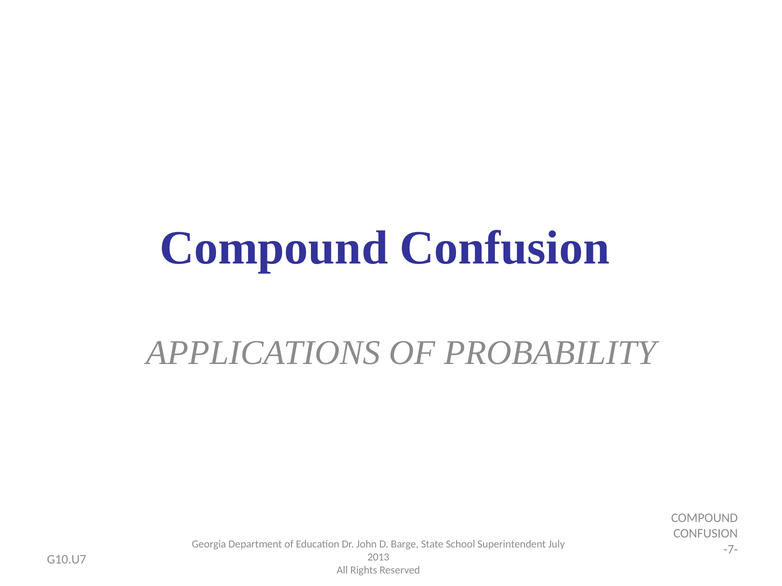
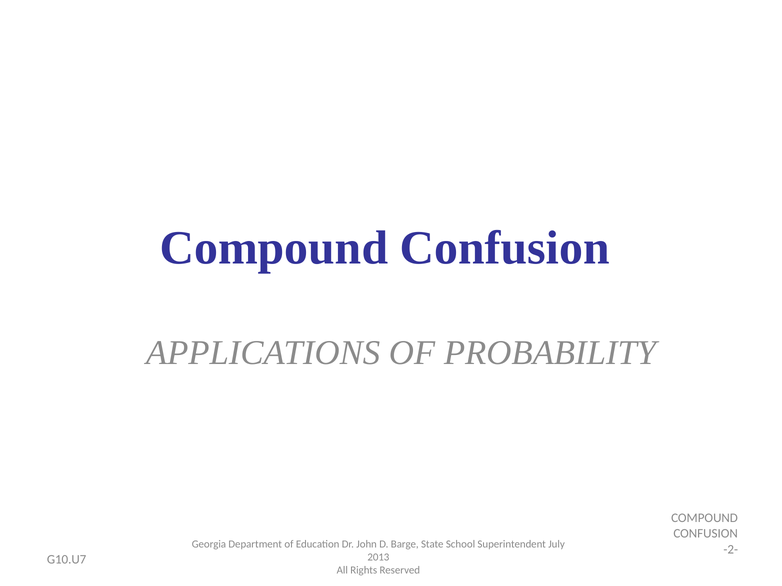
-7-: -7- -> -2- (731, 550)
